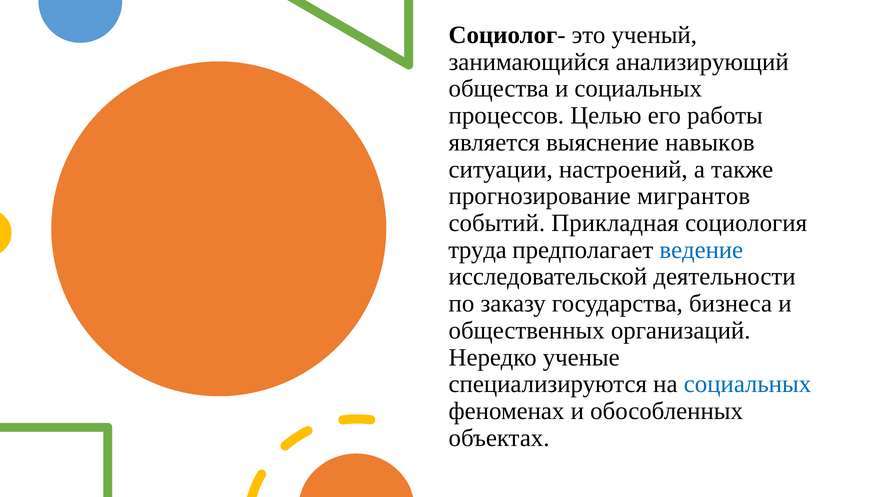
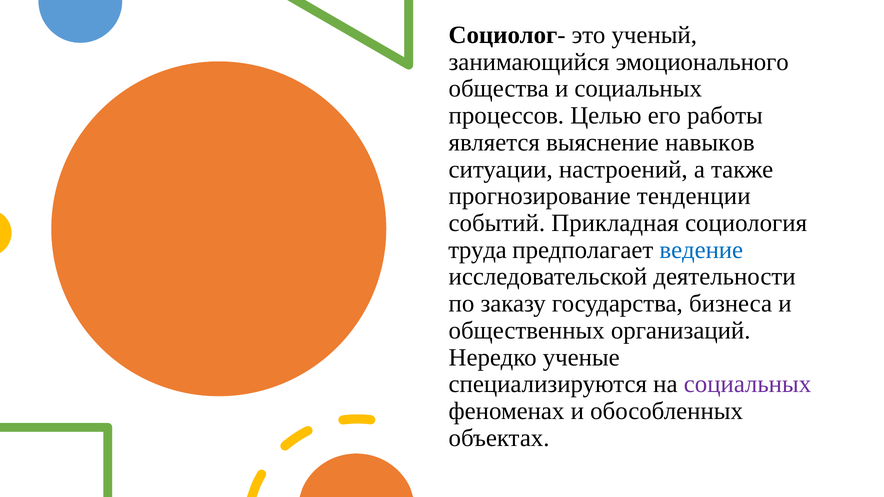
анализирующий: анализирующий -> эмоционального (702, 62)
мигрантов: мигрантов -> тенденции (694, 196)
социальных colour: blue -> purple (747, 384)
